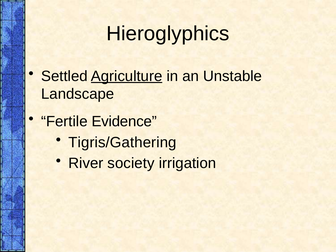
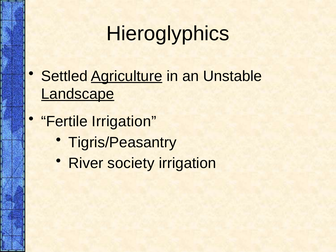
Landscape underline: none -> present (78, 94)
Fertile Evidence: Evidence -> Irrigation (124, 121)
Tigris/Gathering: Tigris/Gathering -> Tigris/Peasantry (123, 142)
